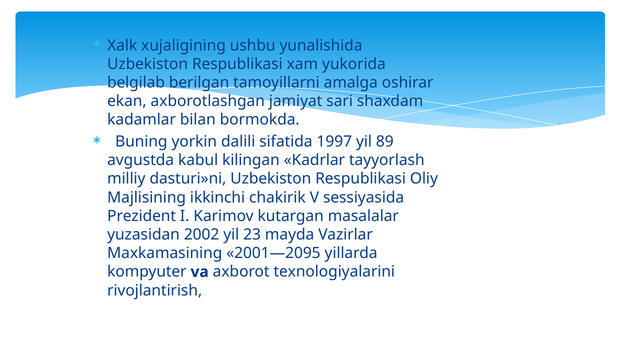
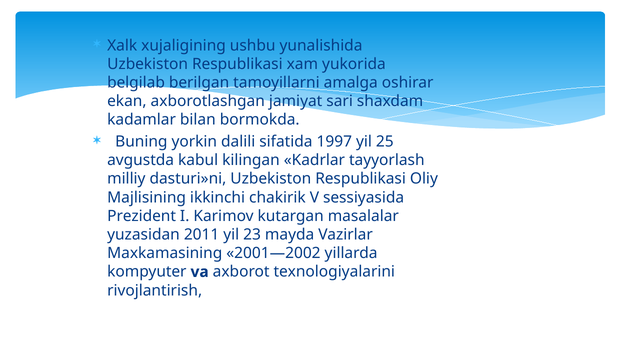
89: 89 -> 25 (385, 141)
2002: 2002 -> 2011 (202, 234)
2001—2095: 2001—2095 -> 2001—2002 (273, 253)
